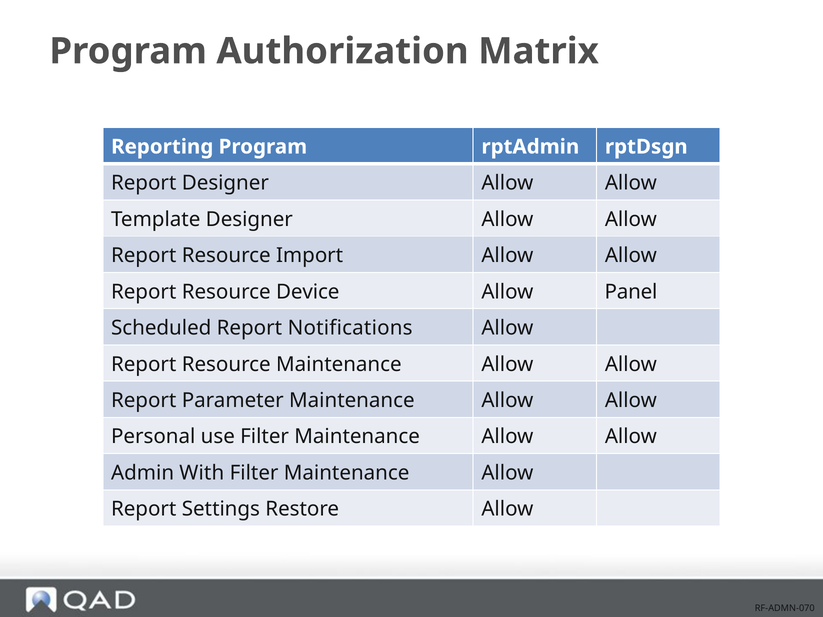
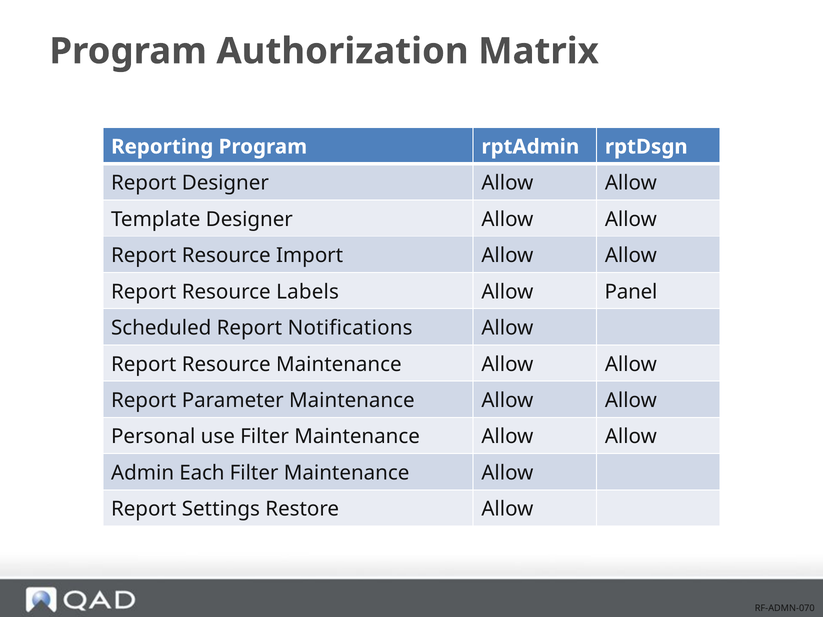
Device: Device -> Labels (308, 292)
With: With -> Each (202, 473)
